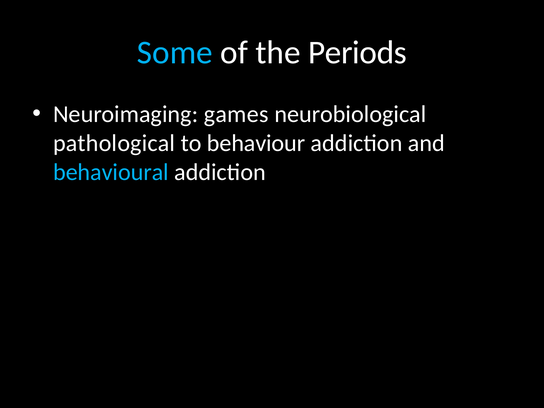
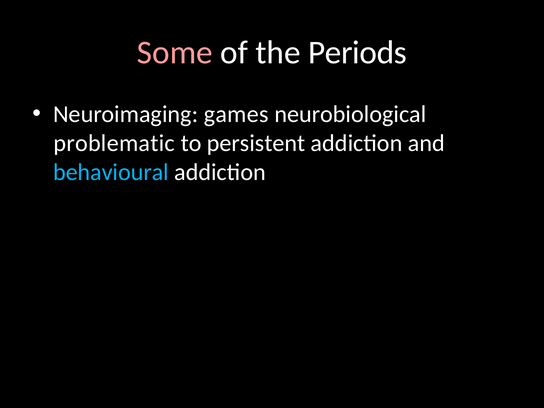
Some colour: light blue -> pink (175, 53)
pathological: pathological -> problematic (114, 143)
behaviour: behaviour -> persistent (256, 143)
